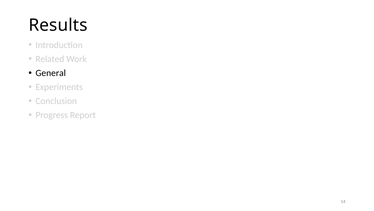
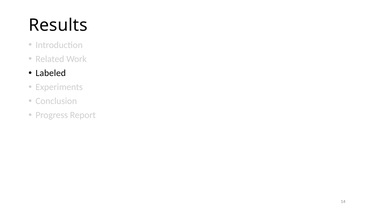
General: General -> Labeled (51, 73)
